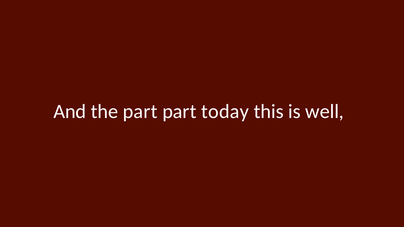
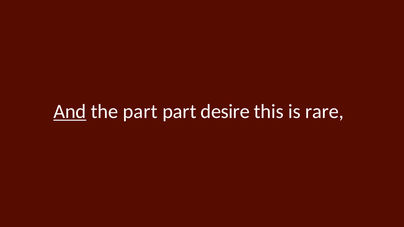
And underline: none -> present (70, 112)
today: today -> desire (225, 112)
well: well -> rare (325, 112)
